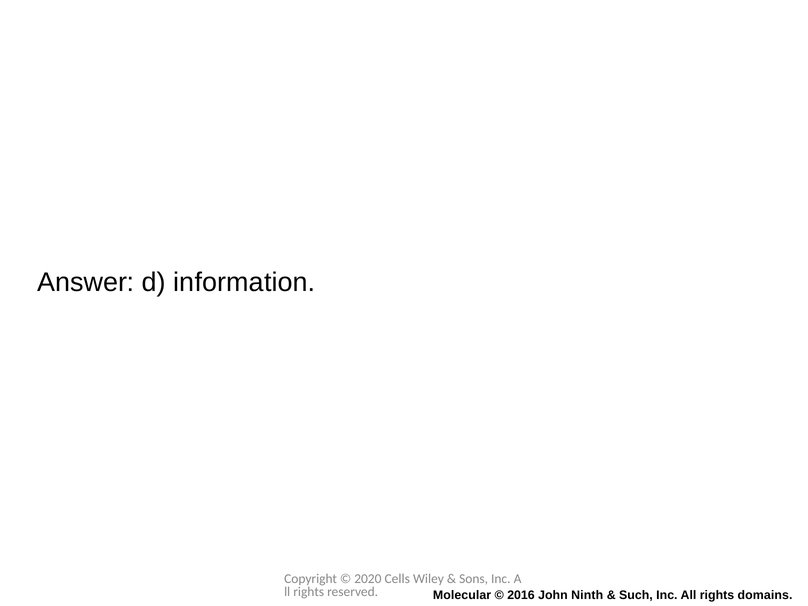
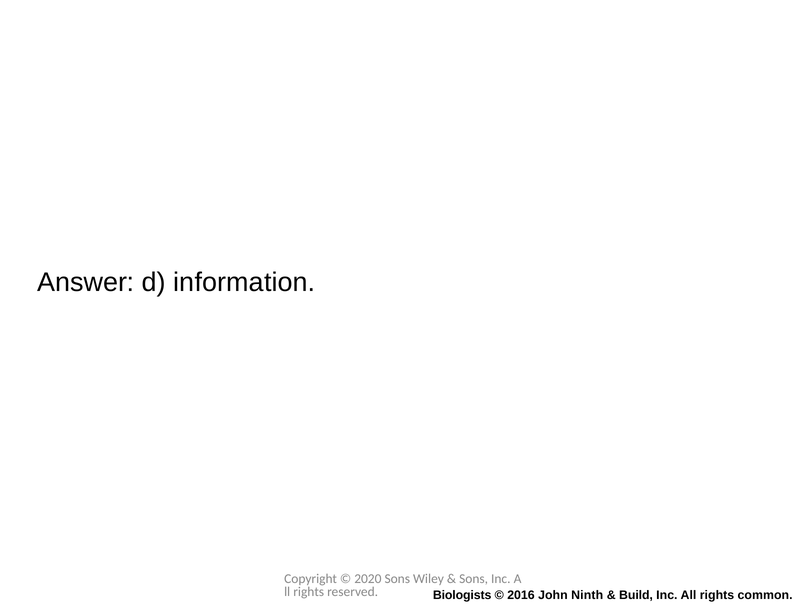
2020 Cells: Cells -> Sons (397, 579)
Molecular: Molecular -> Biologists (462, 595)
Such: Such -> Build (636, 595)
domains: domains -> common (765, 595)
